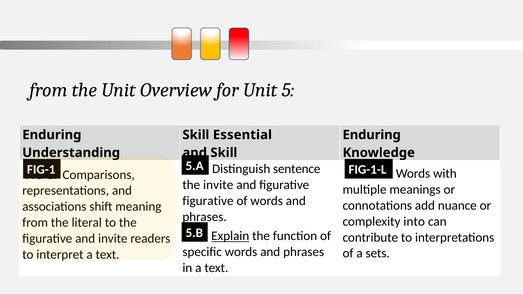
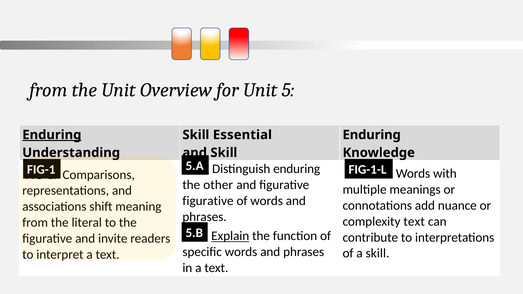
Enduring underline: none -> present (52, 135)
Distinguish sentence: sentence -> enduring (297, 169)
the invite: invite -> other (218, 185)
complexity into: into -> text (414, 222)
a sets: sets -> skill (378, 253)
